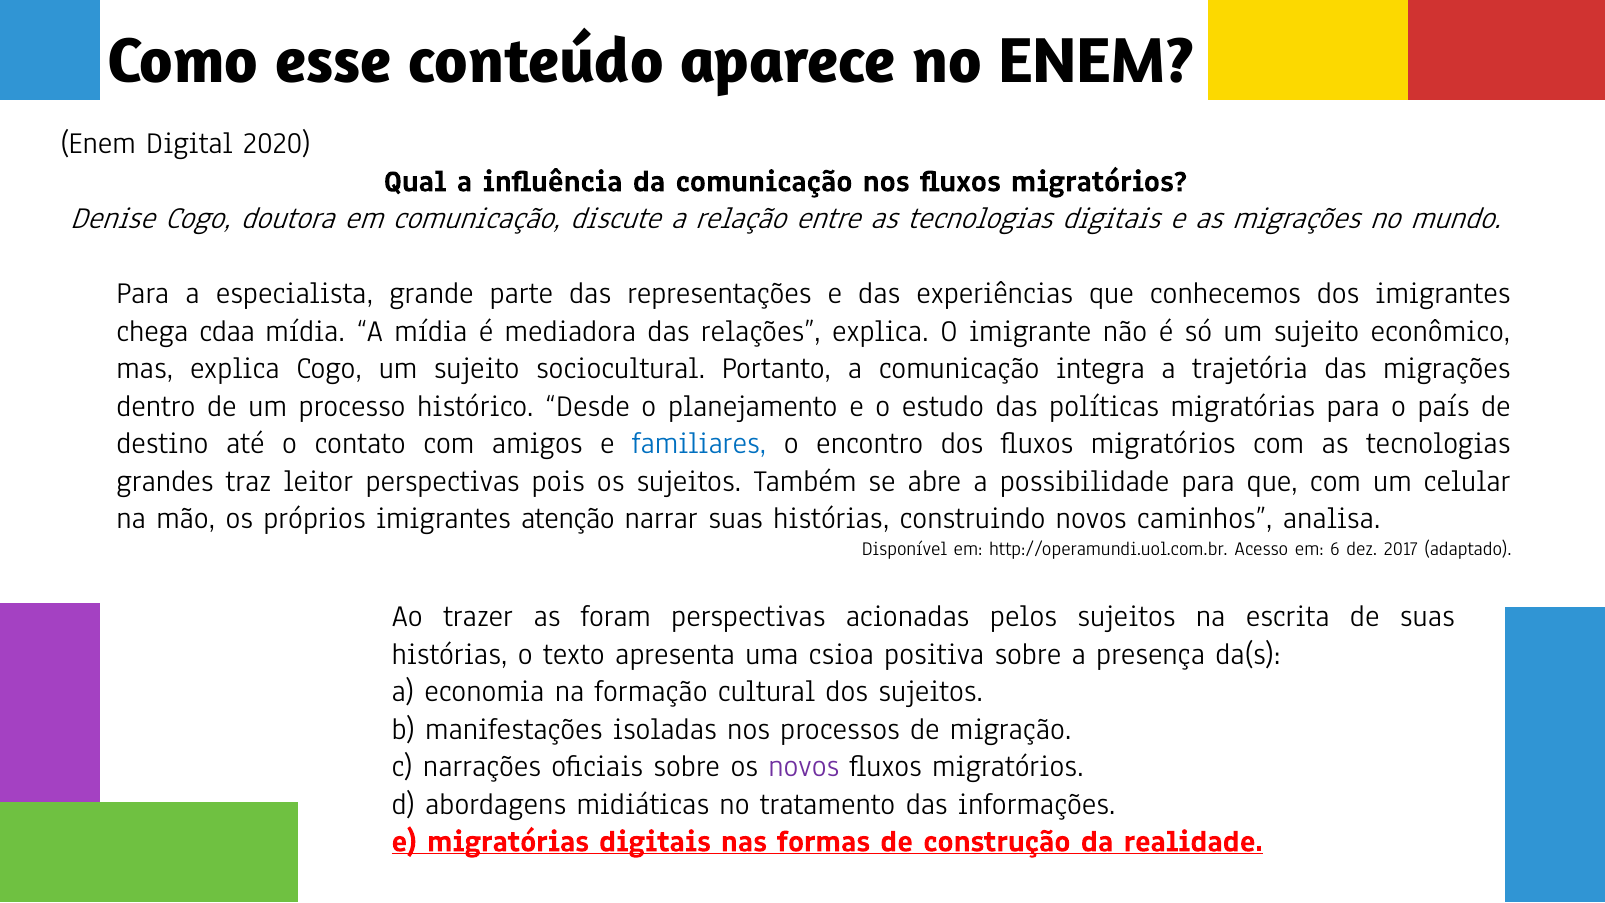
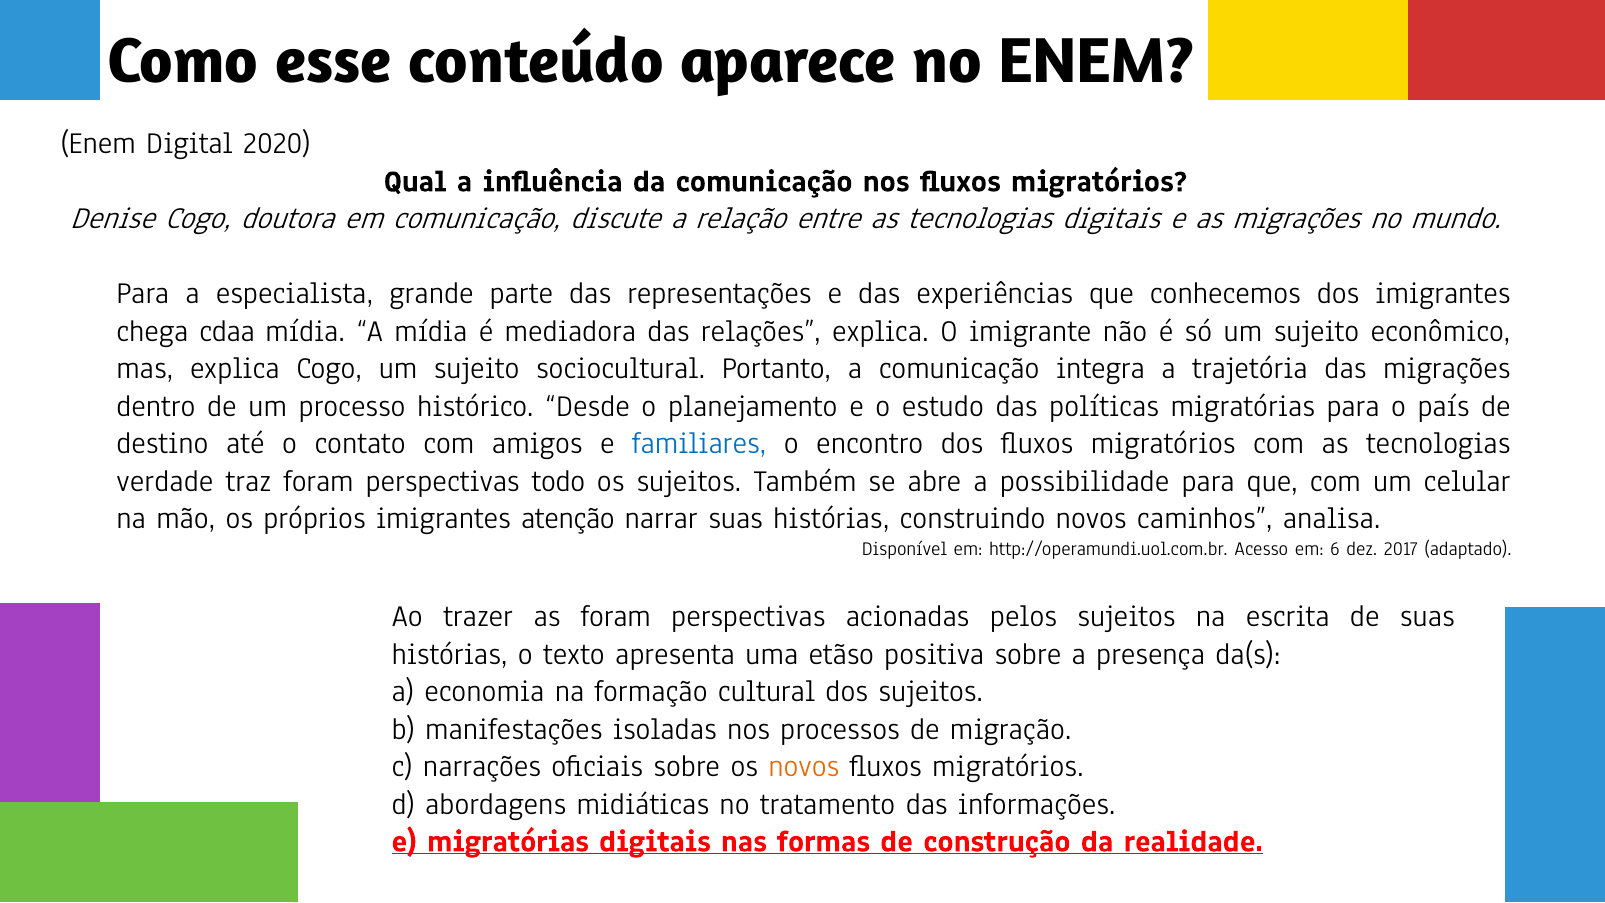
grandes: grandes -> verdade (165, 481)
traz leitor: leitor -> foram (319, 481)
pois: pois -> todo (558, 481)
csioa: csioa -> etãso (841, 654)
novos colour: purple -> orange (804, 766)
